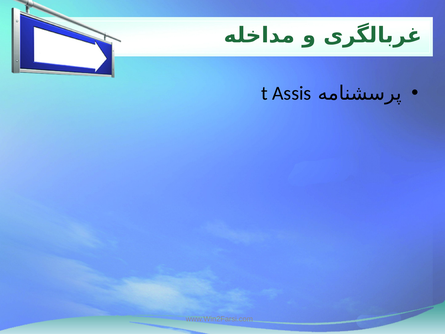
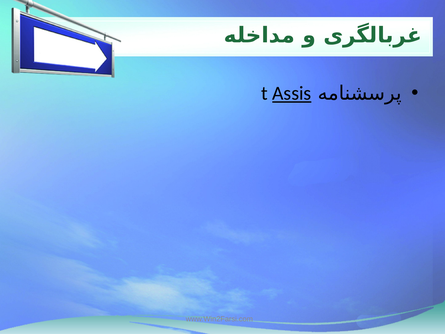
Assis underline: none -> present (292, 93)
